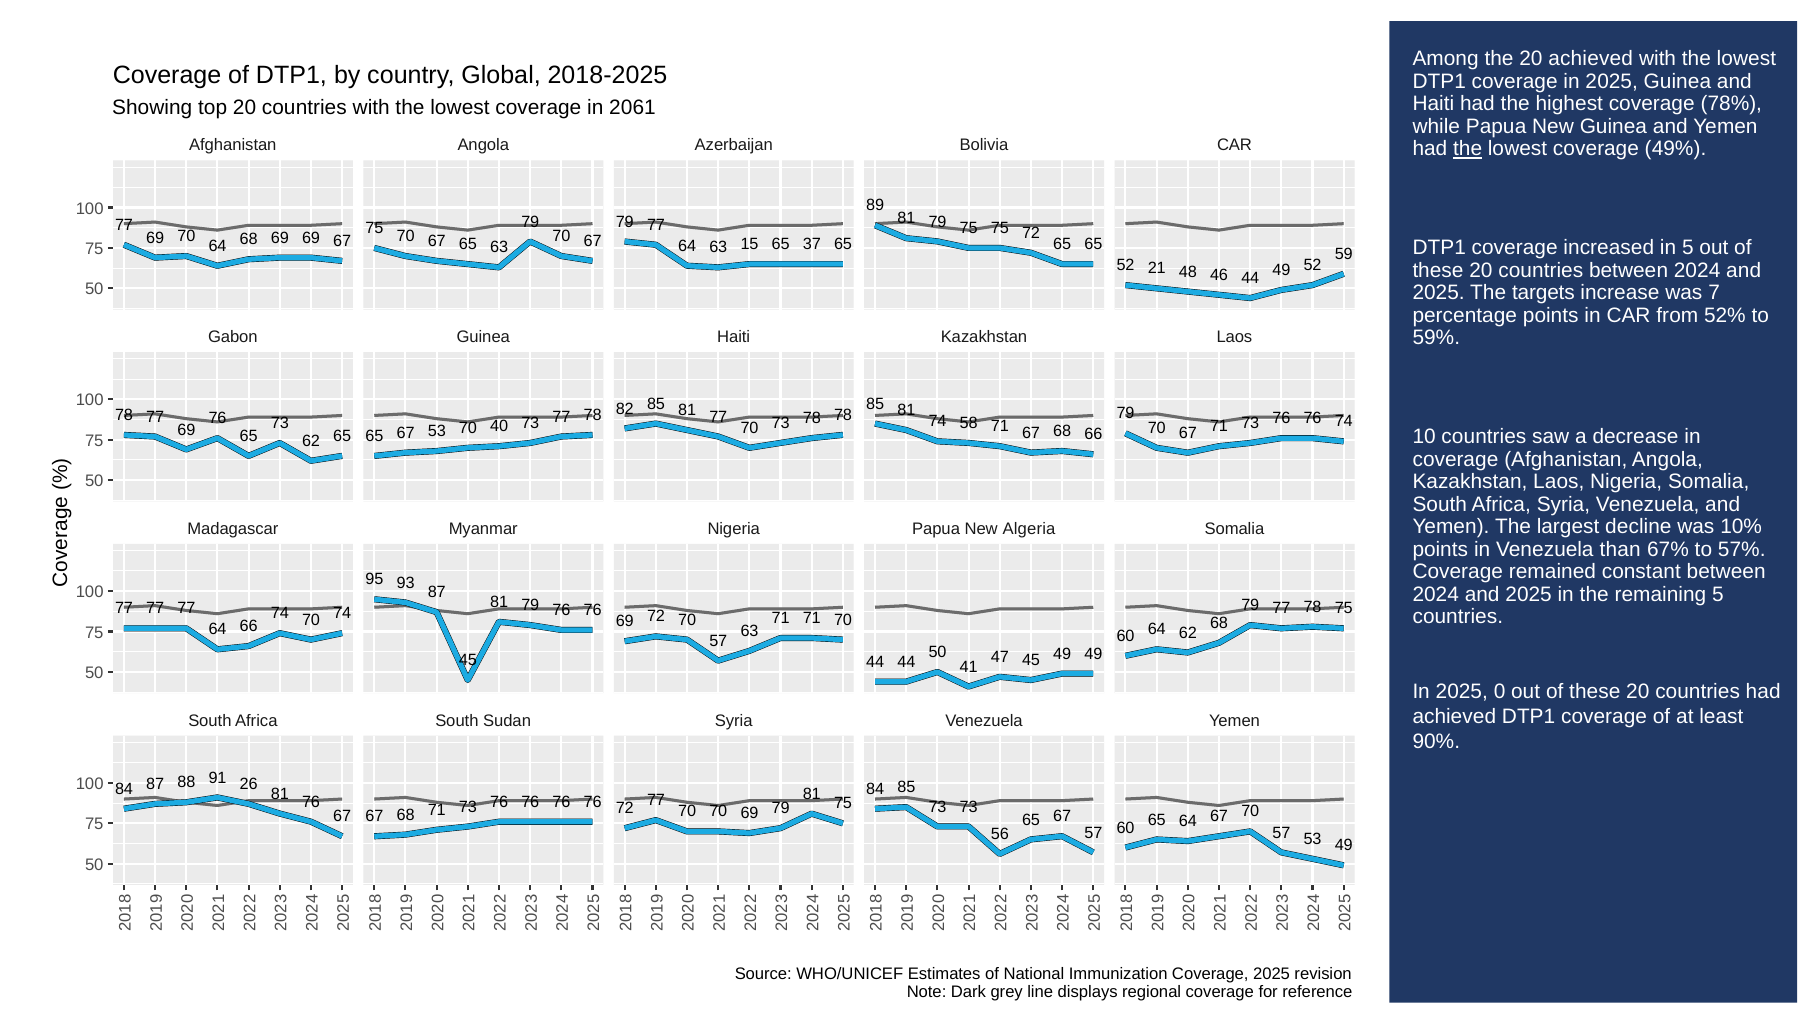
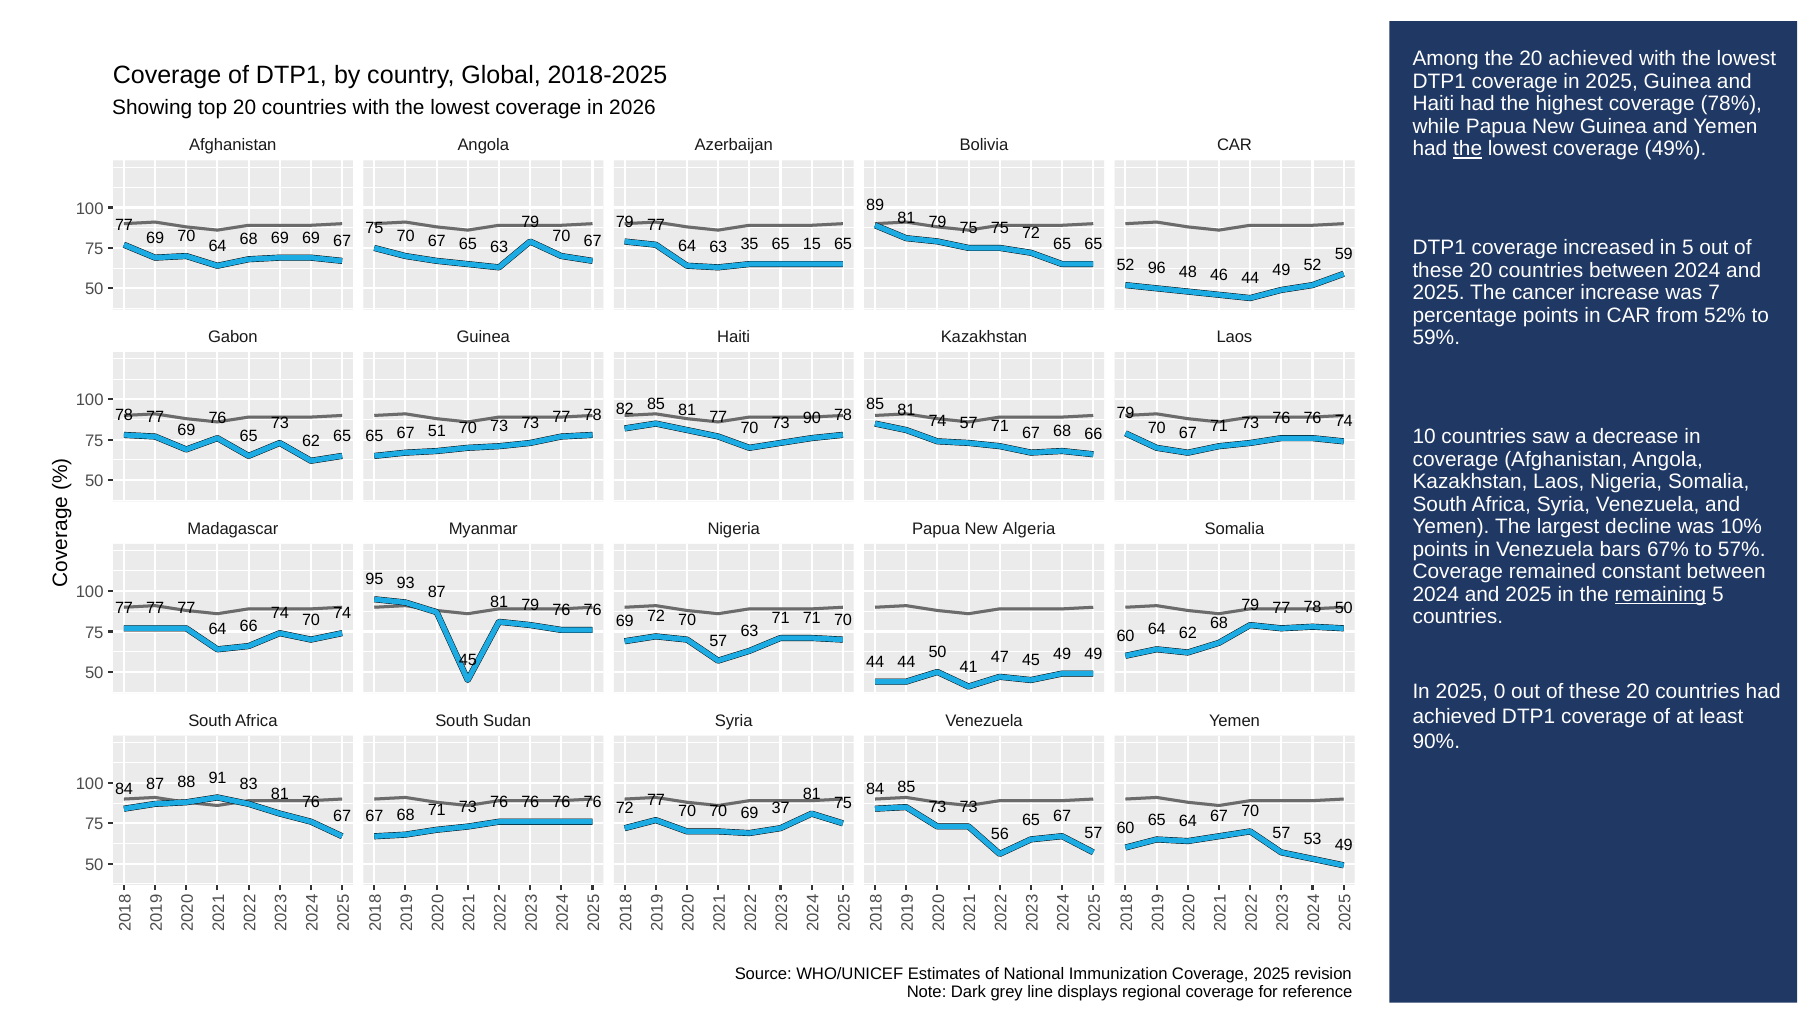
2061: 2061 -> 2026 (632, 107)
15: 15 -> 35 (750, 244)
37: 37 -> 15 (812, 244)
21: 21 -> 96 (1157, 269)
targets: targets -> cancer (1543, 293)
74 58: 58 -> 57 (969, 423)
73 78: 78 -> 90 (812, 418)
67 53: 53 -> 51 (437, 431)
40: 40 -> 73 (499, 426)
than: than -> bars (1620, 549)
remaining underline: none -> present (1660, 594)
78 75: 75 -> 50 (1344, 608)
26: 26 -> 83 (249, 784)
69 79: 79 -> 37 (781, 808)
